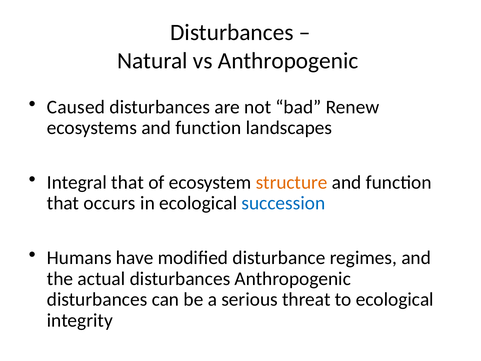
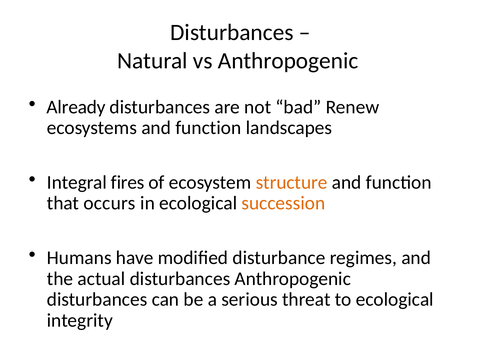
Caused: Caused -> Already (76, 107)
Integral that: that -> fires (128, 182)
succession colour: blue -> orange (283, 203)
